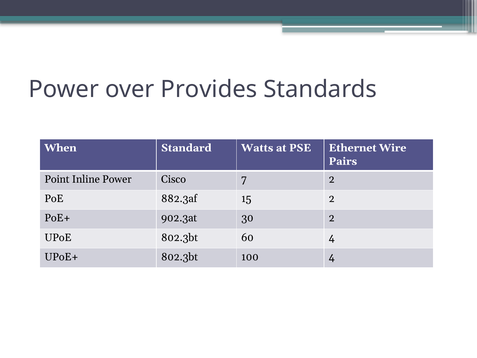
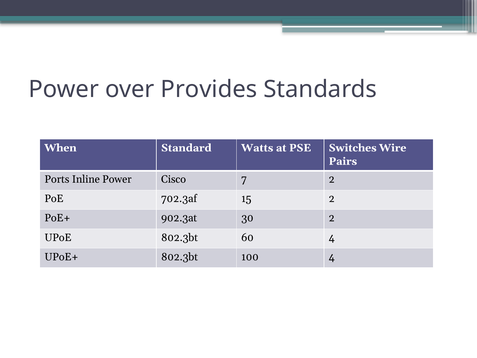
Ethernet: Ethernet -> Switches (353, 148)
Point: Point -> Ports (57, 179)
882.3af: 882.3af -> 702.3af (179, 199)
